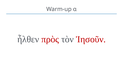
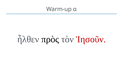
πρὸς colour: red -> black (50, 39)
